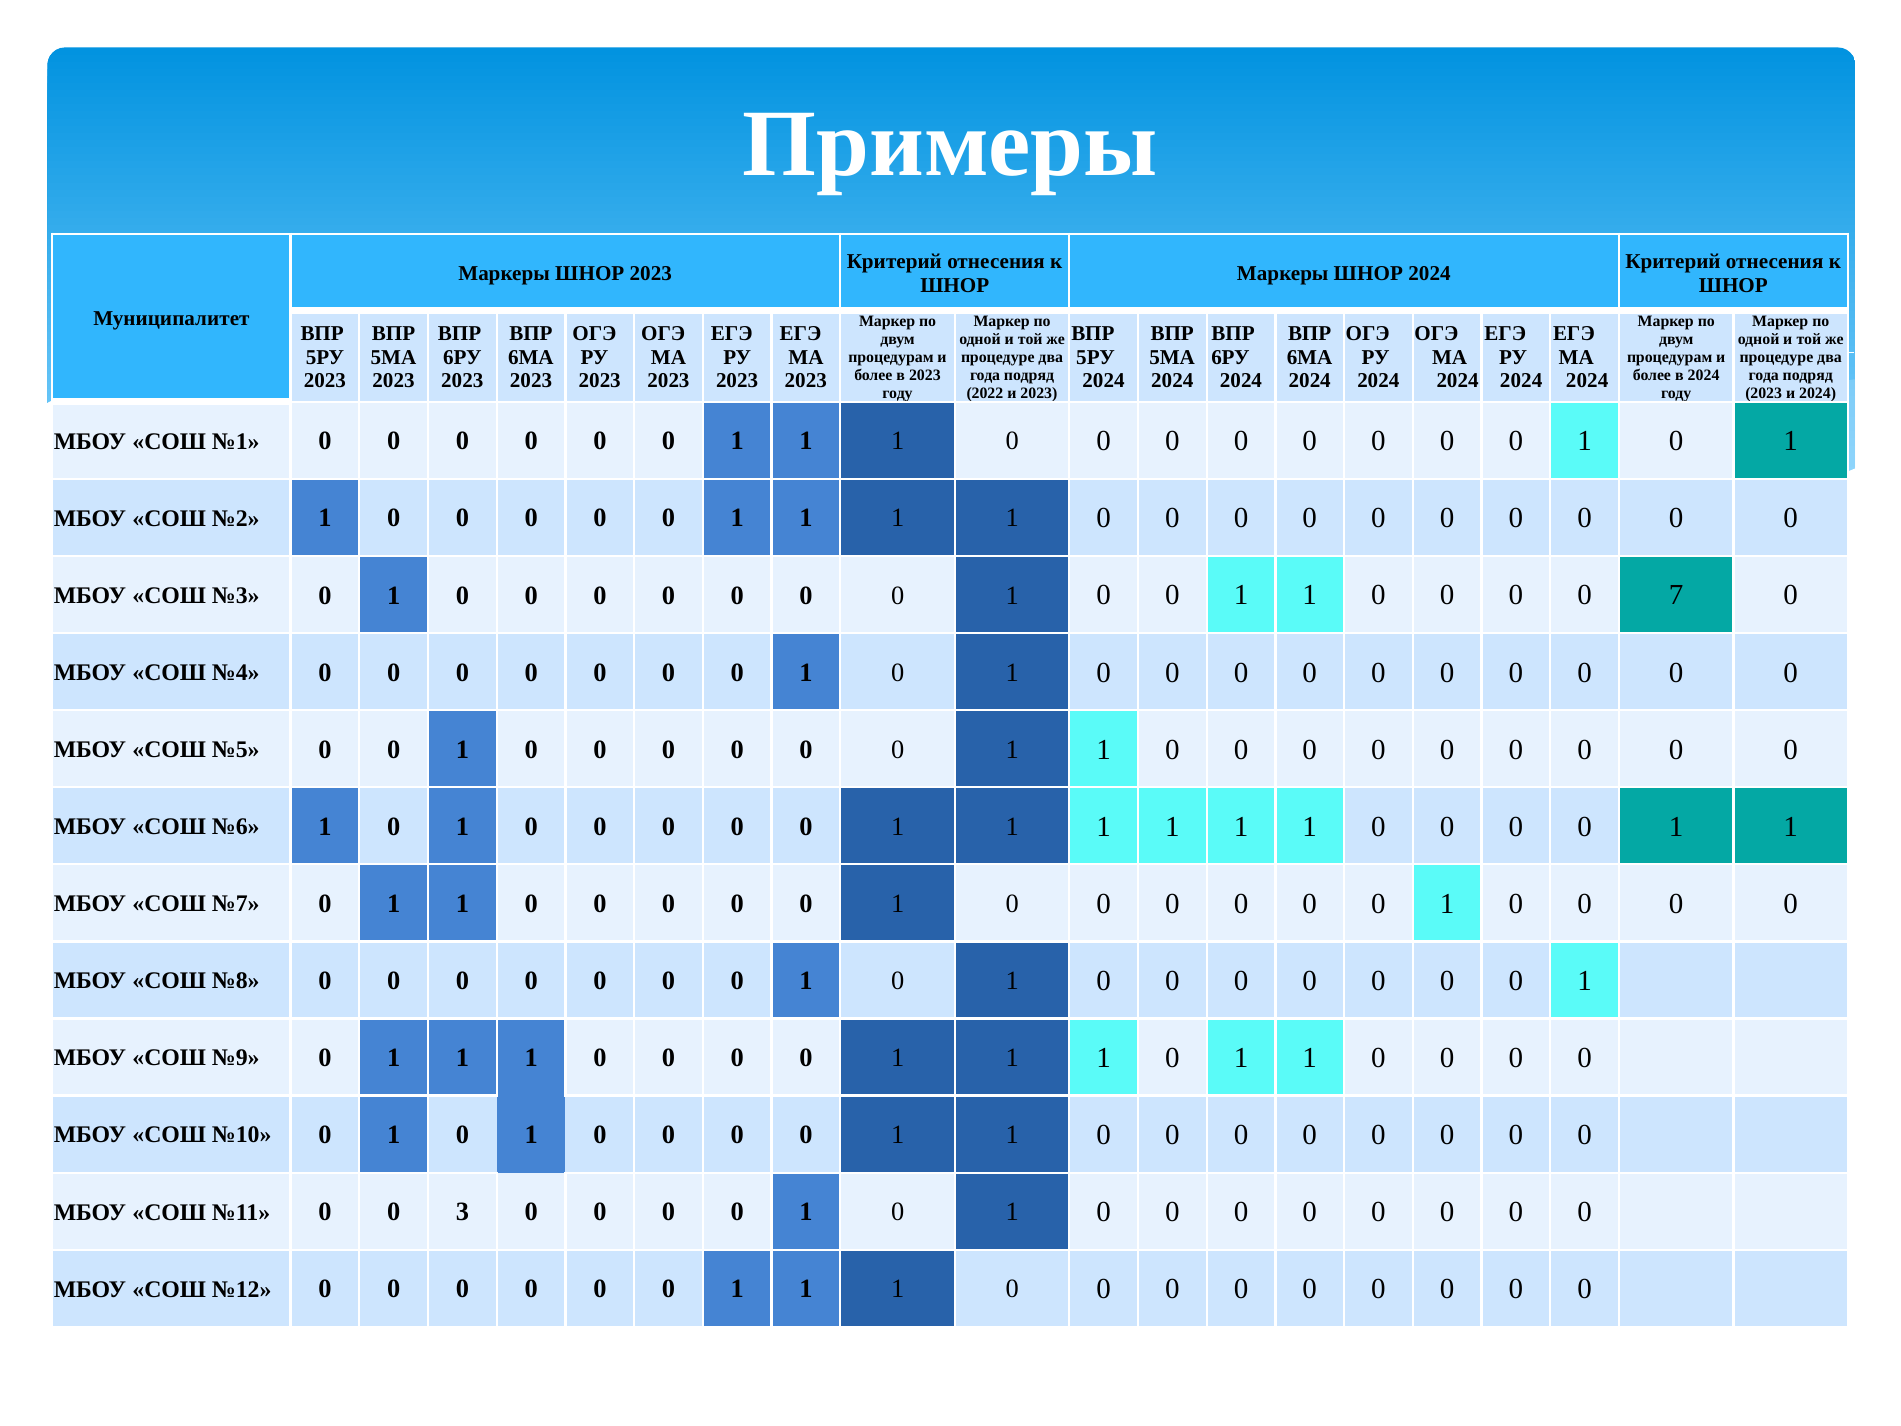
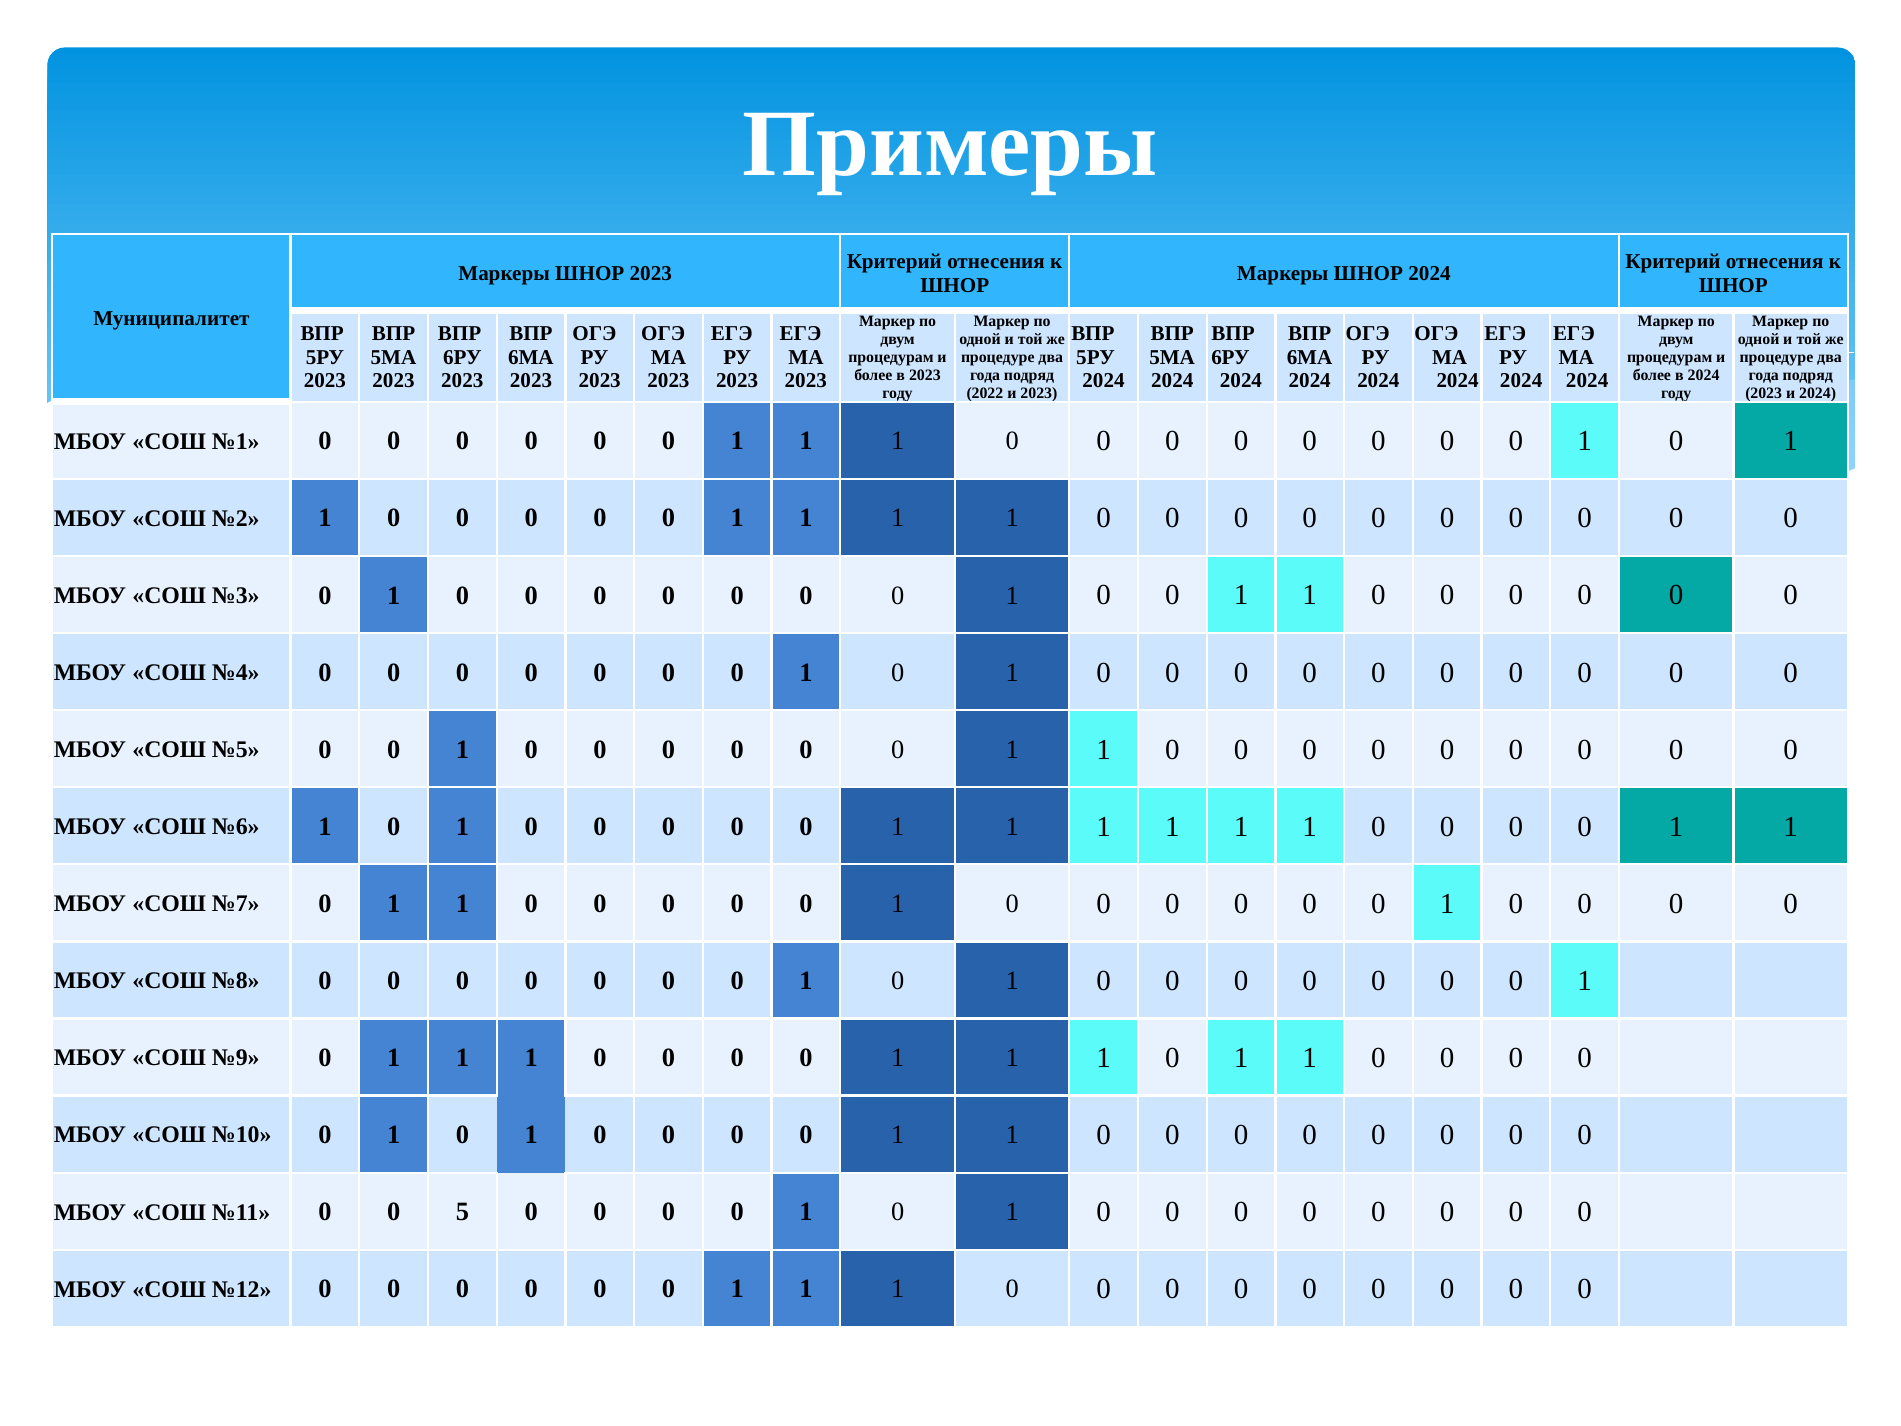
7: 7 -> 0 (1676, 595)
3: 3 -> 5 (462, 1212)
